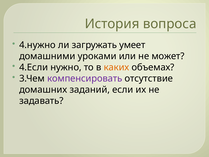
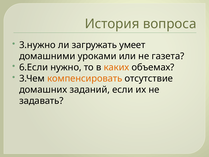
4.нужно: 4.нужно -> 3.нужно (37, 45)
может: может -> газета (168, 56)
4.Если: 4.Если -> 6.Если (34, 67)
компенсировать colour: purple -> orange (85, 78)
